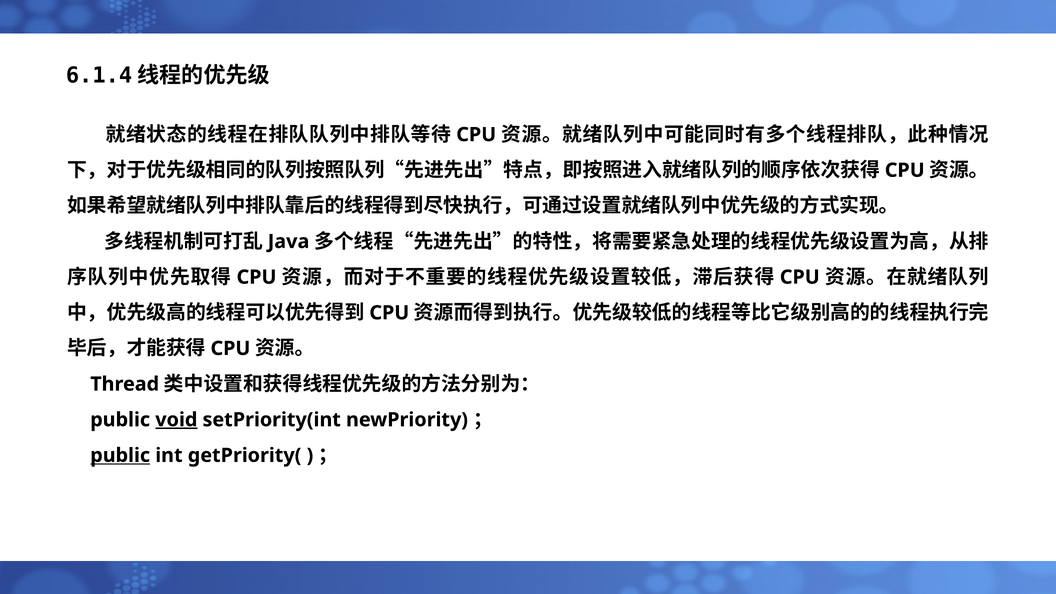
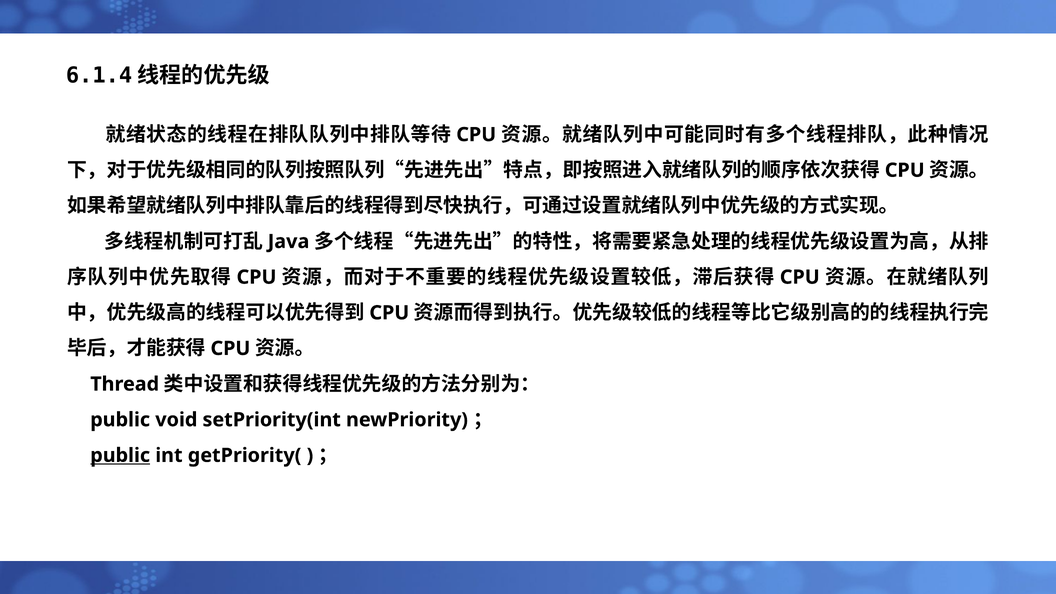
void underline: present -> none (176, 420)
